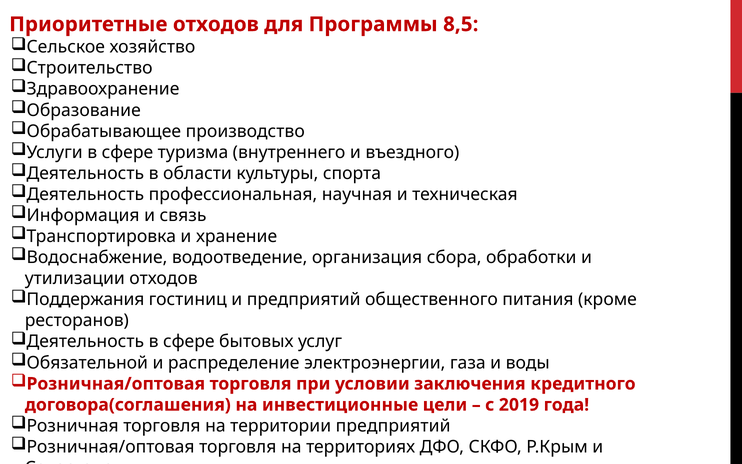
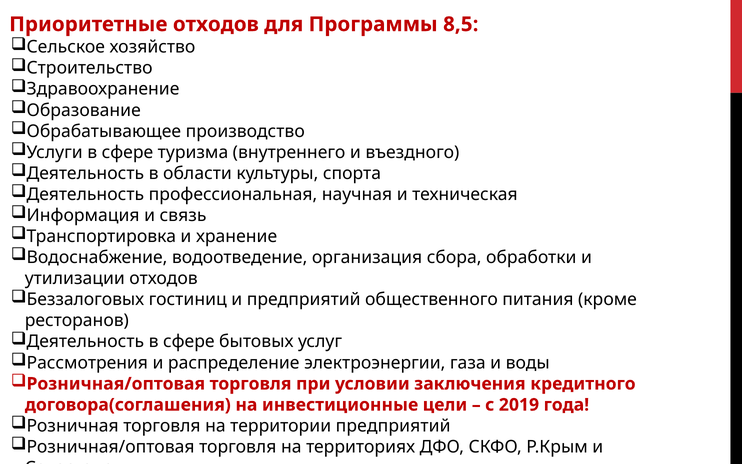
Поддержания: Поддержания -> Беззалоговых (85, 299)
Обязательной: Обязательной -> Рассмотрения (87, 363)
